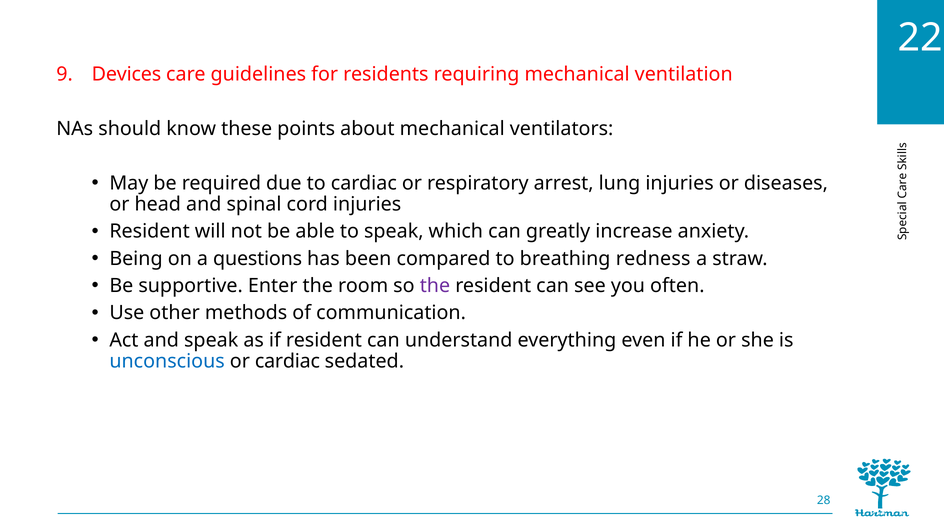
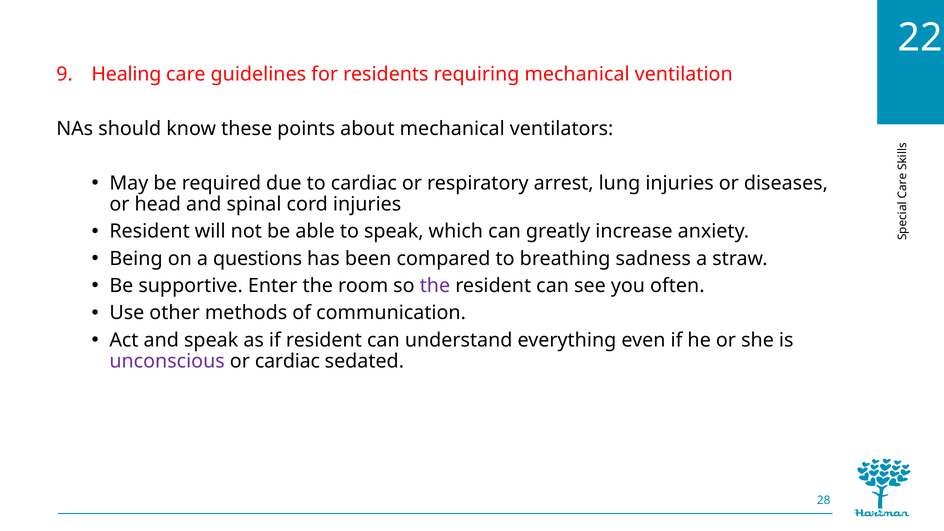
Devices: Devices -> Healing (126, 74)
redness: redness -> sadness (653, 259)
unconscious colour: blue -> purple (167, 361)
